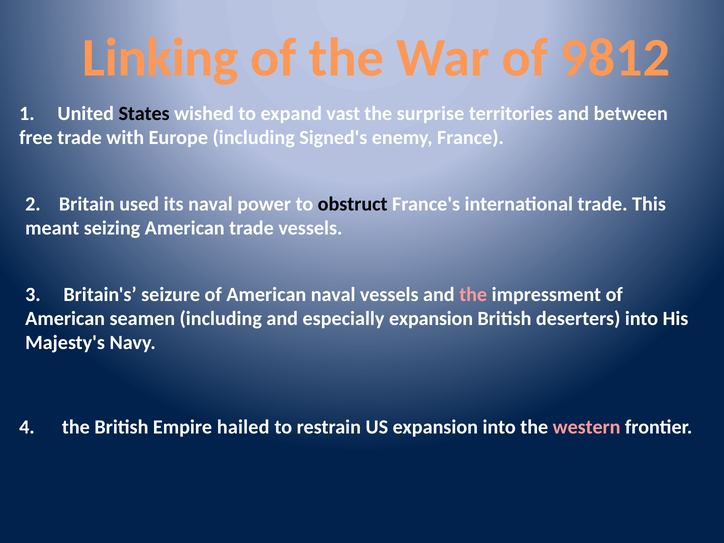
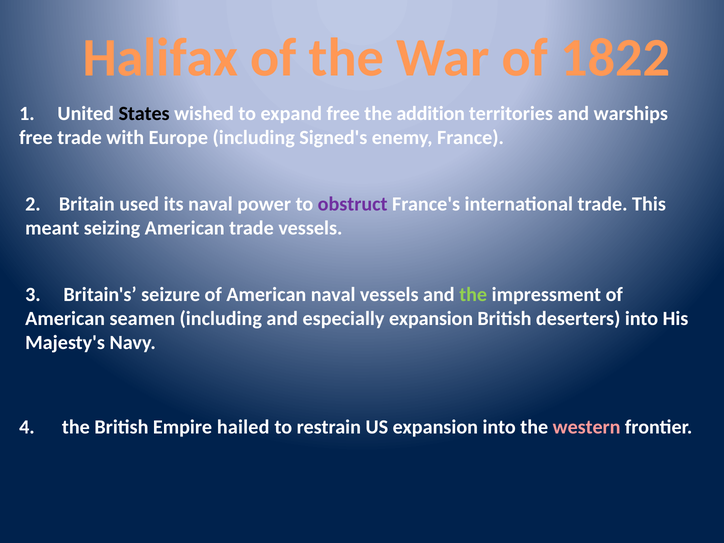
Linking: Linking -> Halifax (160, 58)
9812: 9812 -> 1822 (615, 58)
expand vast: vast -> free (343, 114)
surprise: surprise -> addition (431, 114)
between: between -> warships (631, 114)
obstruct colour: black -> purple (353, 204)
the colour: pink -> light green (473, 295)
